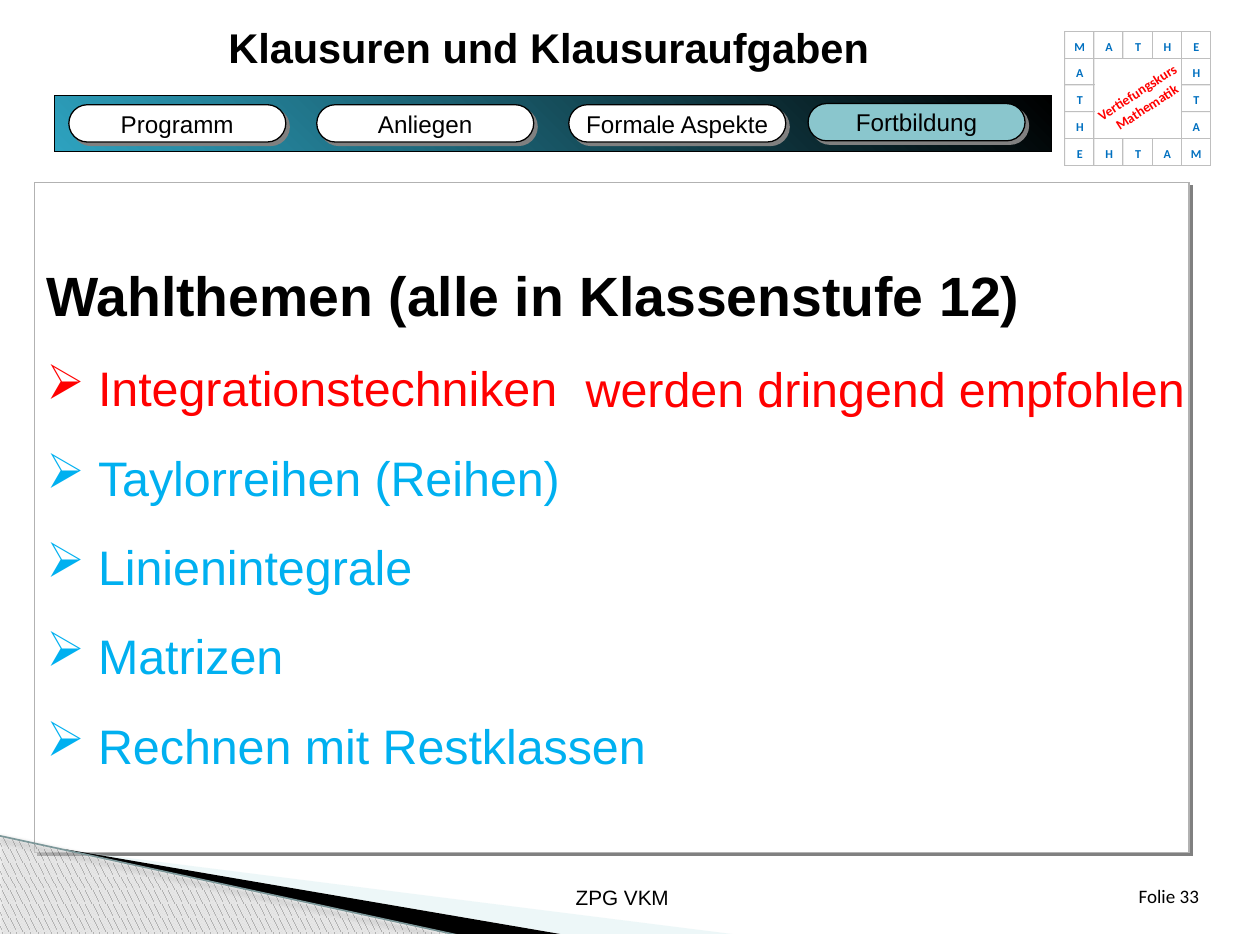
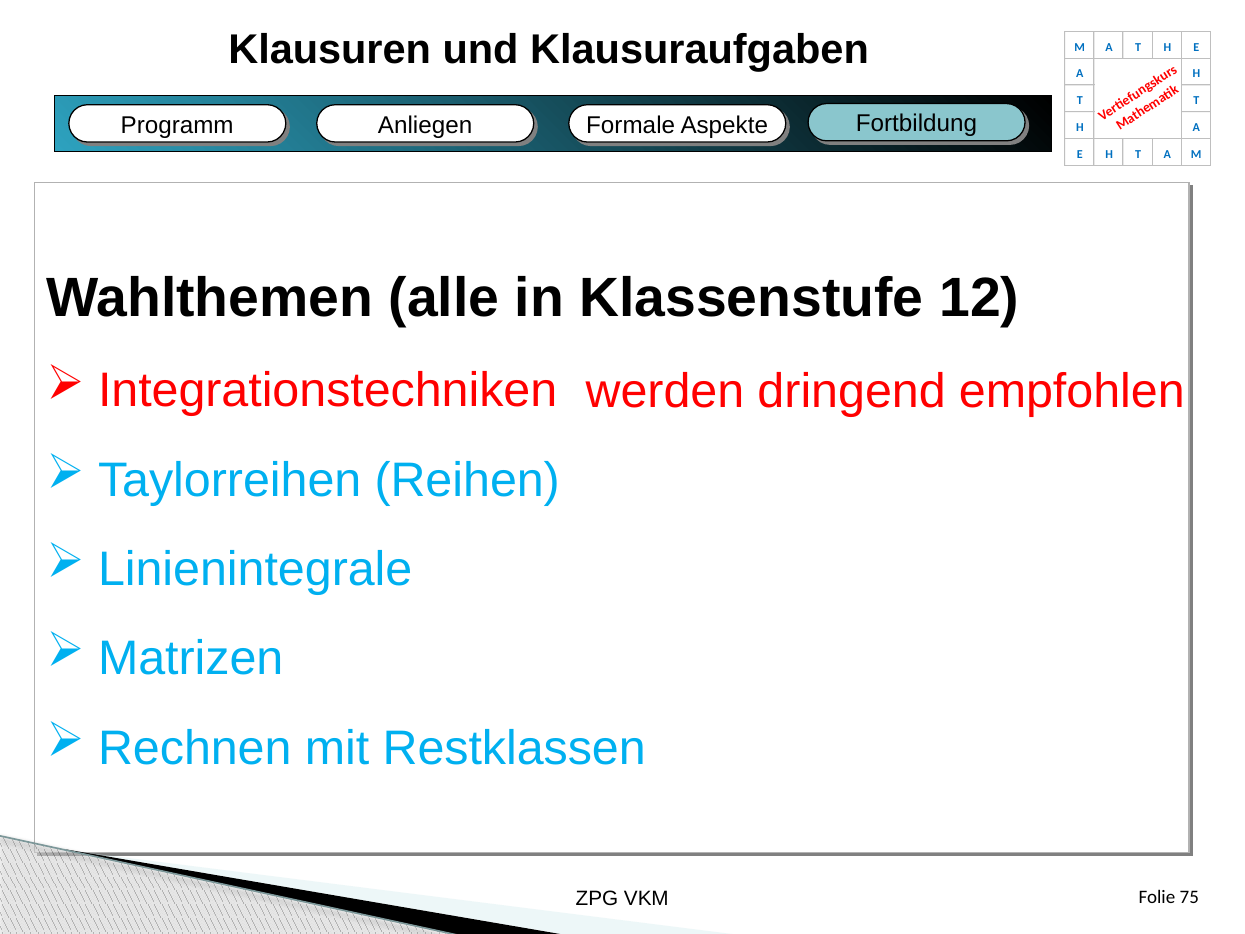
33: 33 -> 75 (1189, 897)
